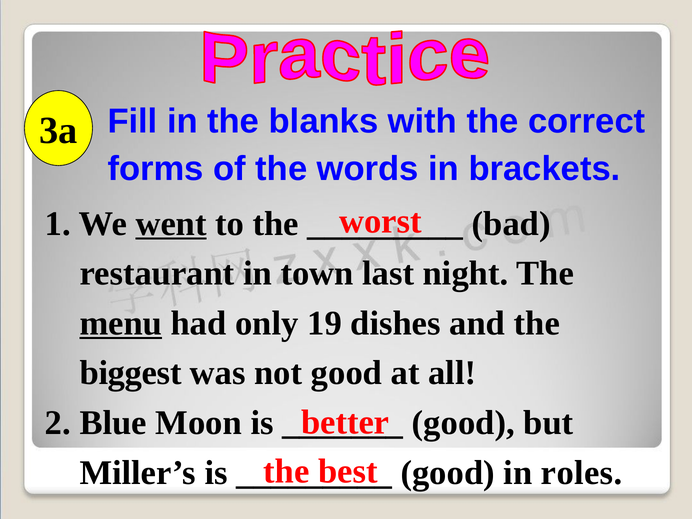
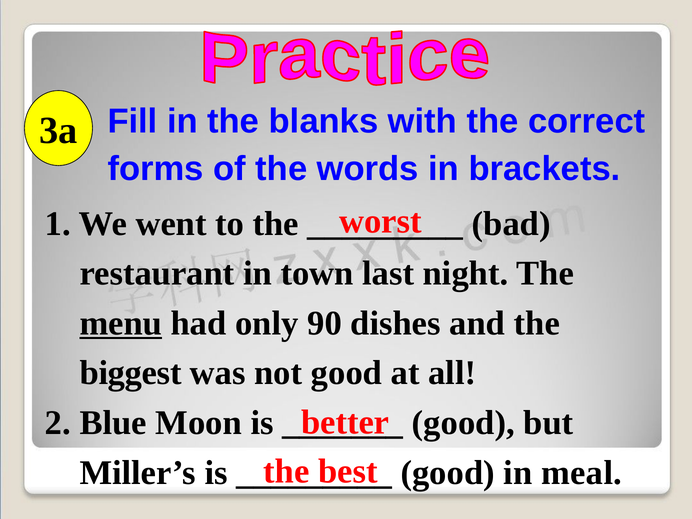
went underline: present -> none (171, 224)
19: 19 -> 90 (325, 323)
roles: roles -> meal (582, 473)
